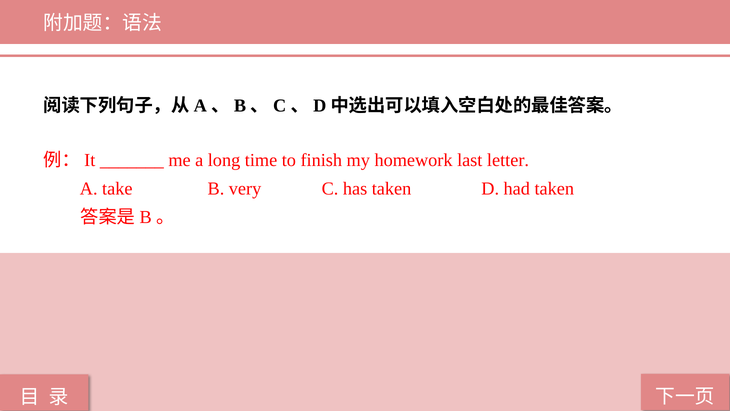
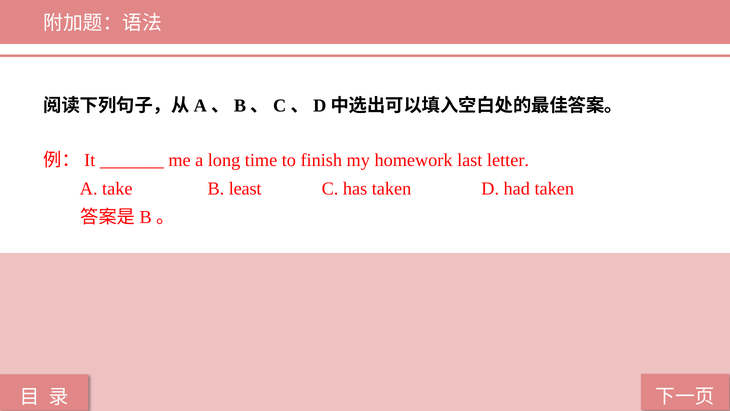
very: very -> least (245, 189)
